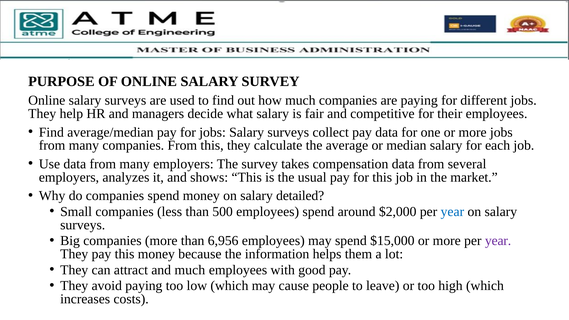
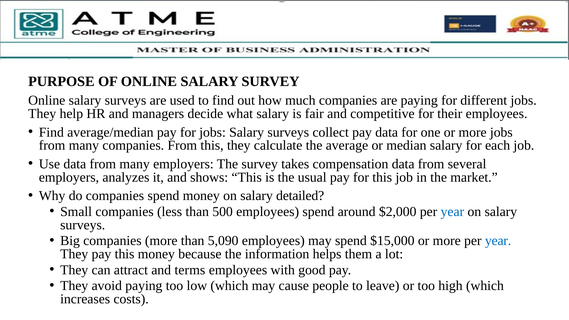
6,956: 6,956 -> 5,090 (223, 241)
year colour: purple -> blue (498, 241)
and much: much -> terms (190, 270)
